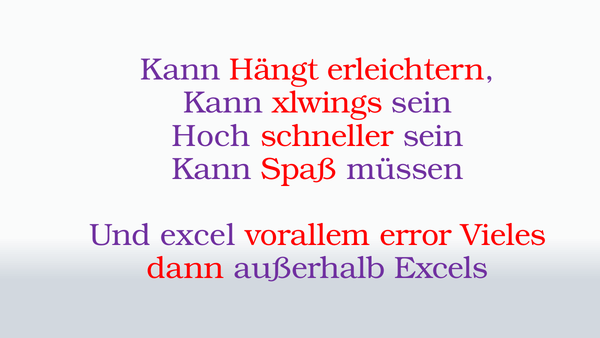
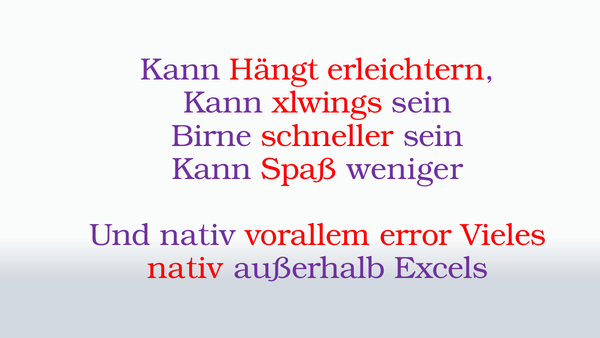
Hoch: Hoch -> Birne (212, 136)
müssen: müssen -> weniger (405, 169)
Und excel: excel -> nativ (198, 235)
dann: dann -> nativ (185, 268)
